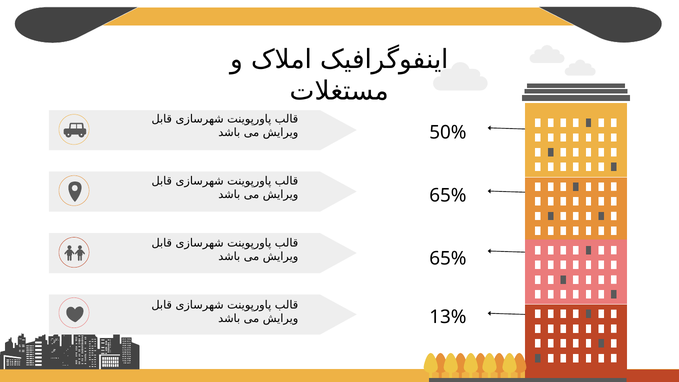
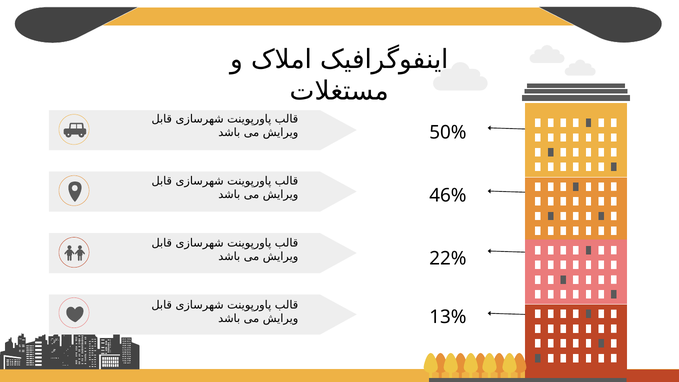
65%: 65% -> 46% (448, 195)
65%: 65% -> 22% (448, 258)
